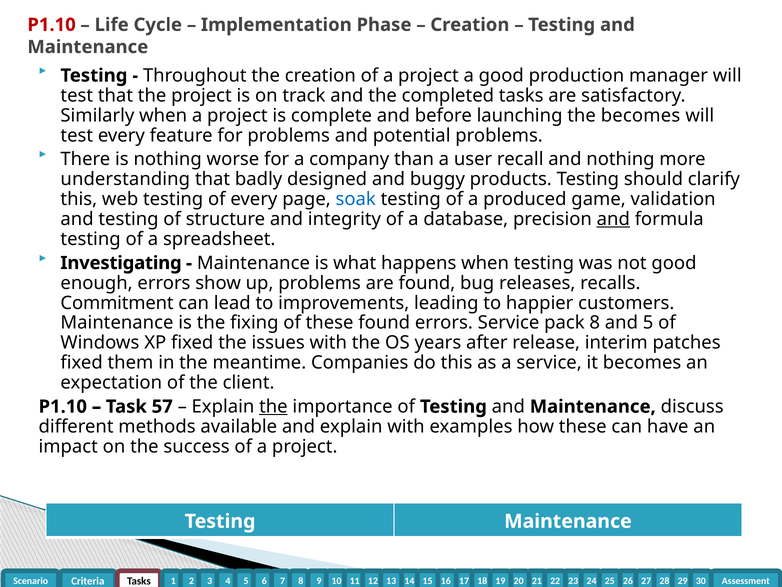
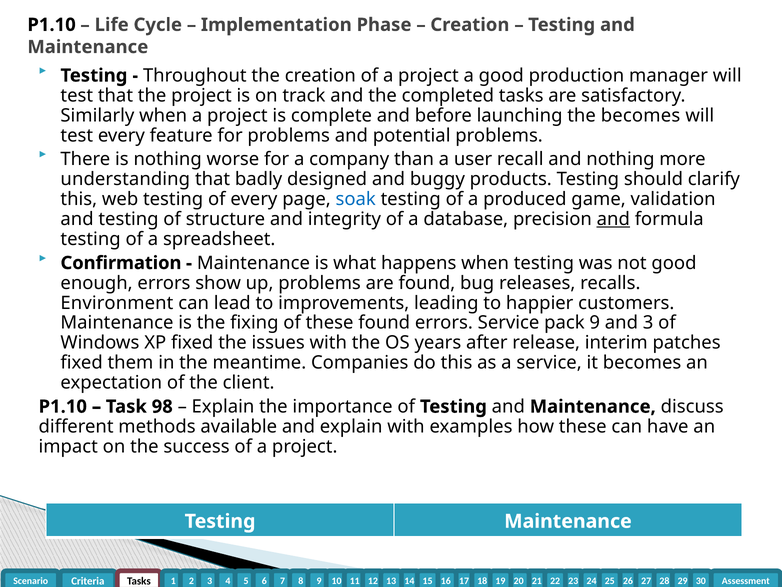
P1.10 colour: red -> black (52, 25)
Investigating: Investigating -> Confirmation (121, 263)
Commitment: Commitment -> Environment (117, 303)
pack 8: 8 -> 9 (595, 323)
and 5: 5 -> 3 (648, 323)
57: 57 -> 98 (162, 406)
the underline: present -> none (273, 406)
